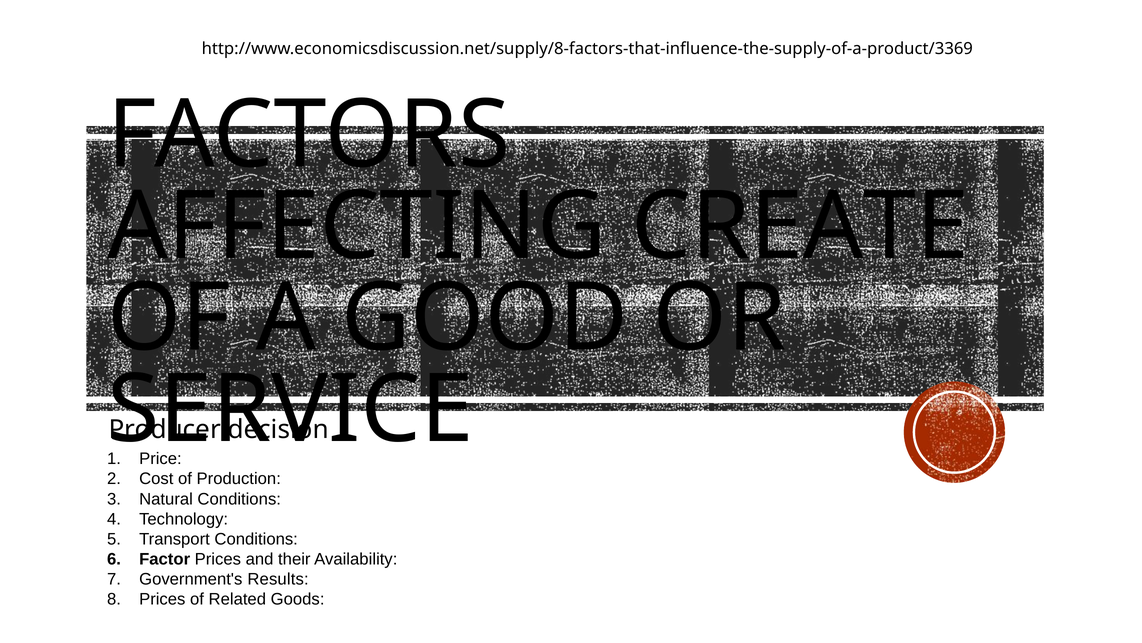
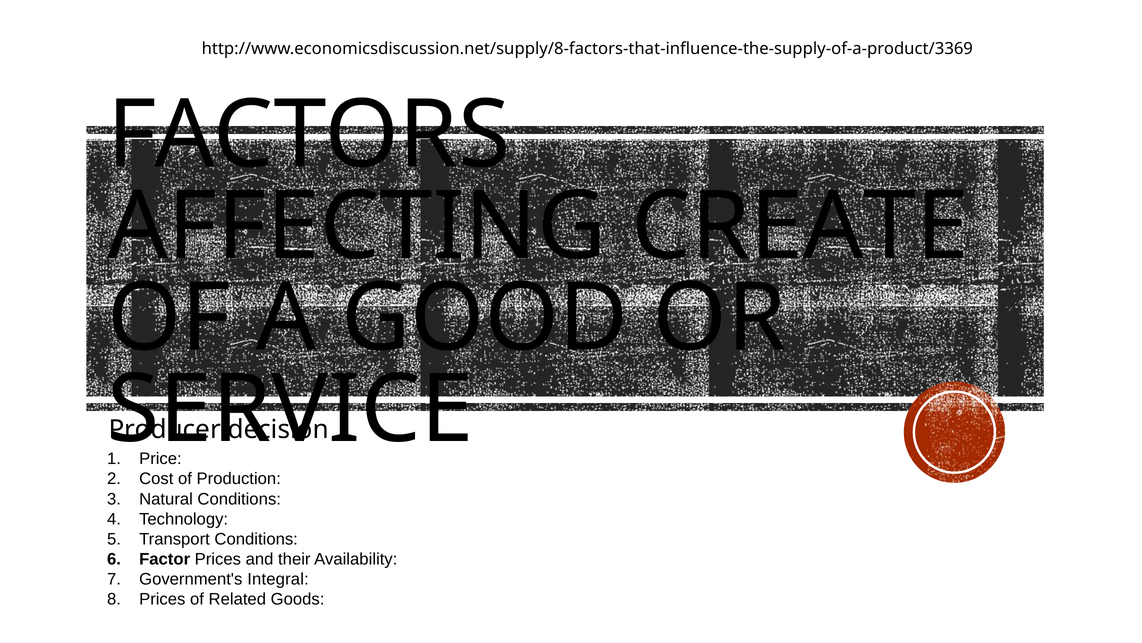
Results: Results -> Integral (278, 579)
